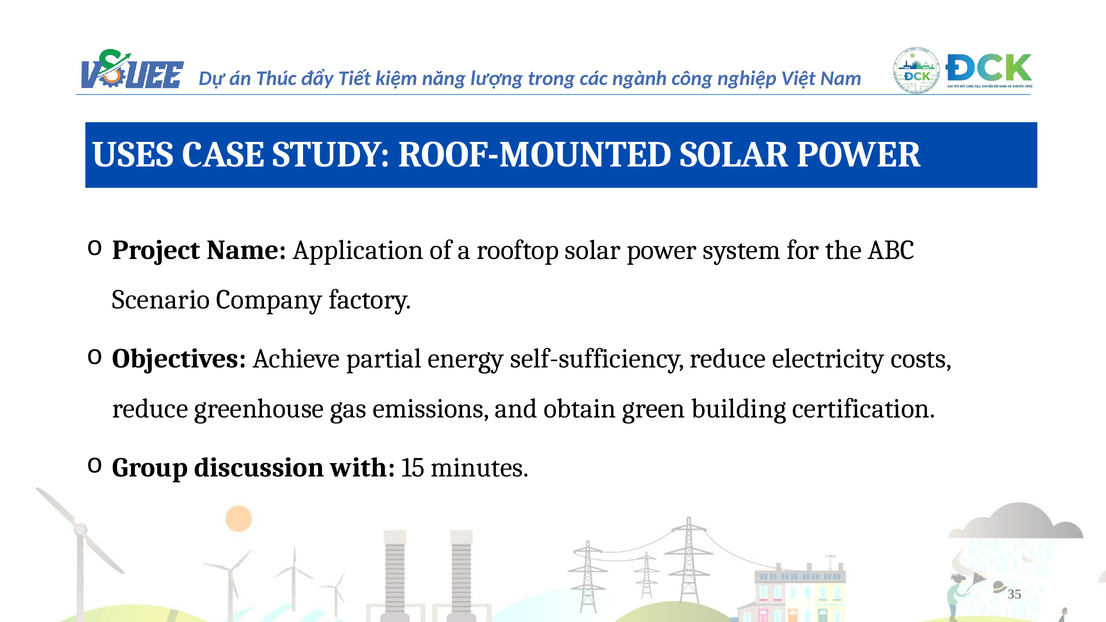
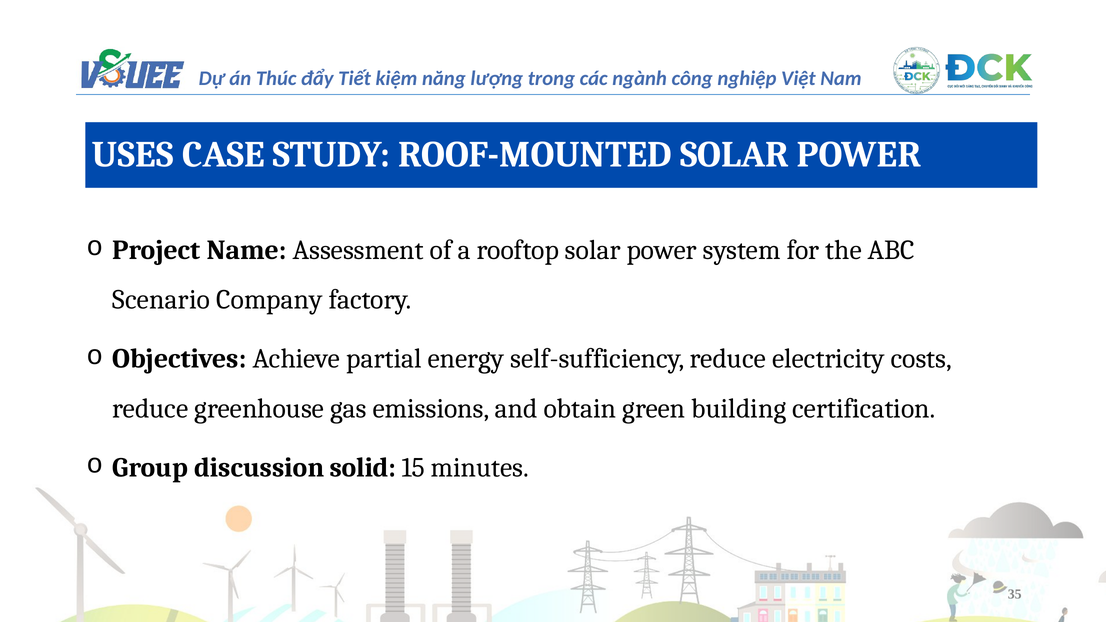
Application: Application -> Assessment (358, 250)
with: with -> solid (363, 468)
